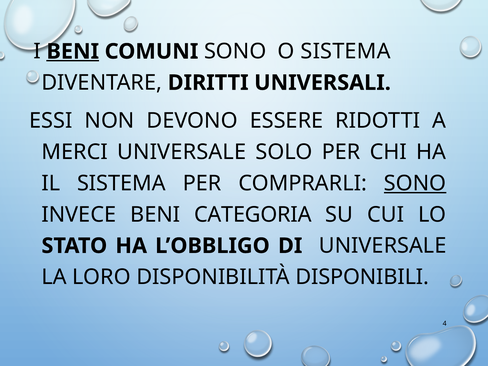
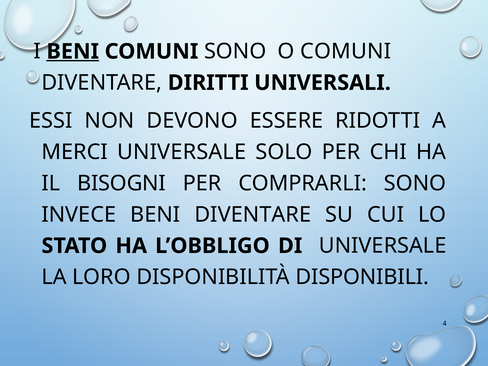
O SISTEMA: SISTEMA -> COMUNI (346, 51)
IL SISTEMA: SISTEMA -> BISOGNI (122, 183)
SONO underline: present -> none (415, 183)
BENI CATEGORIA: CATEGORIA -> DIVENTARE (253, 215)
